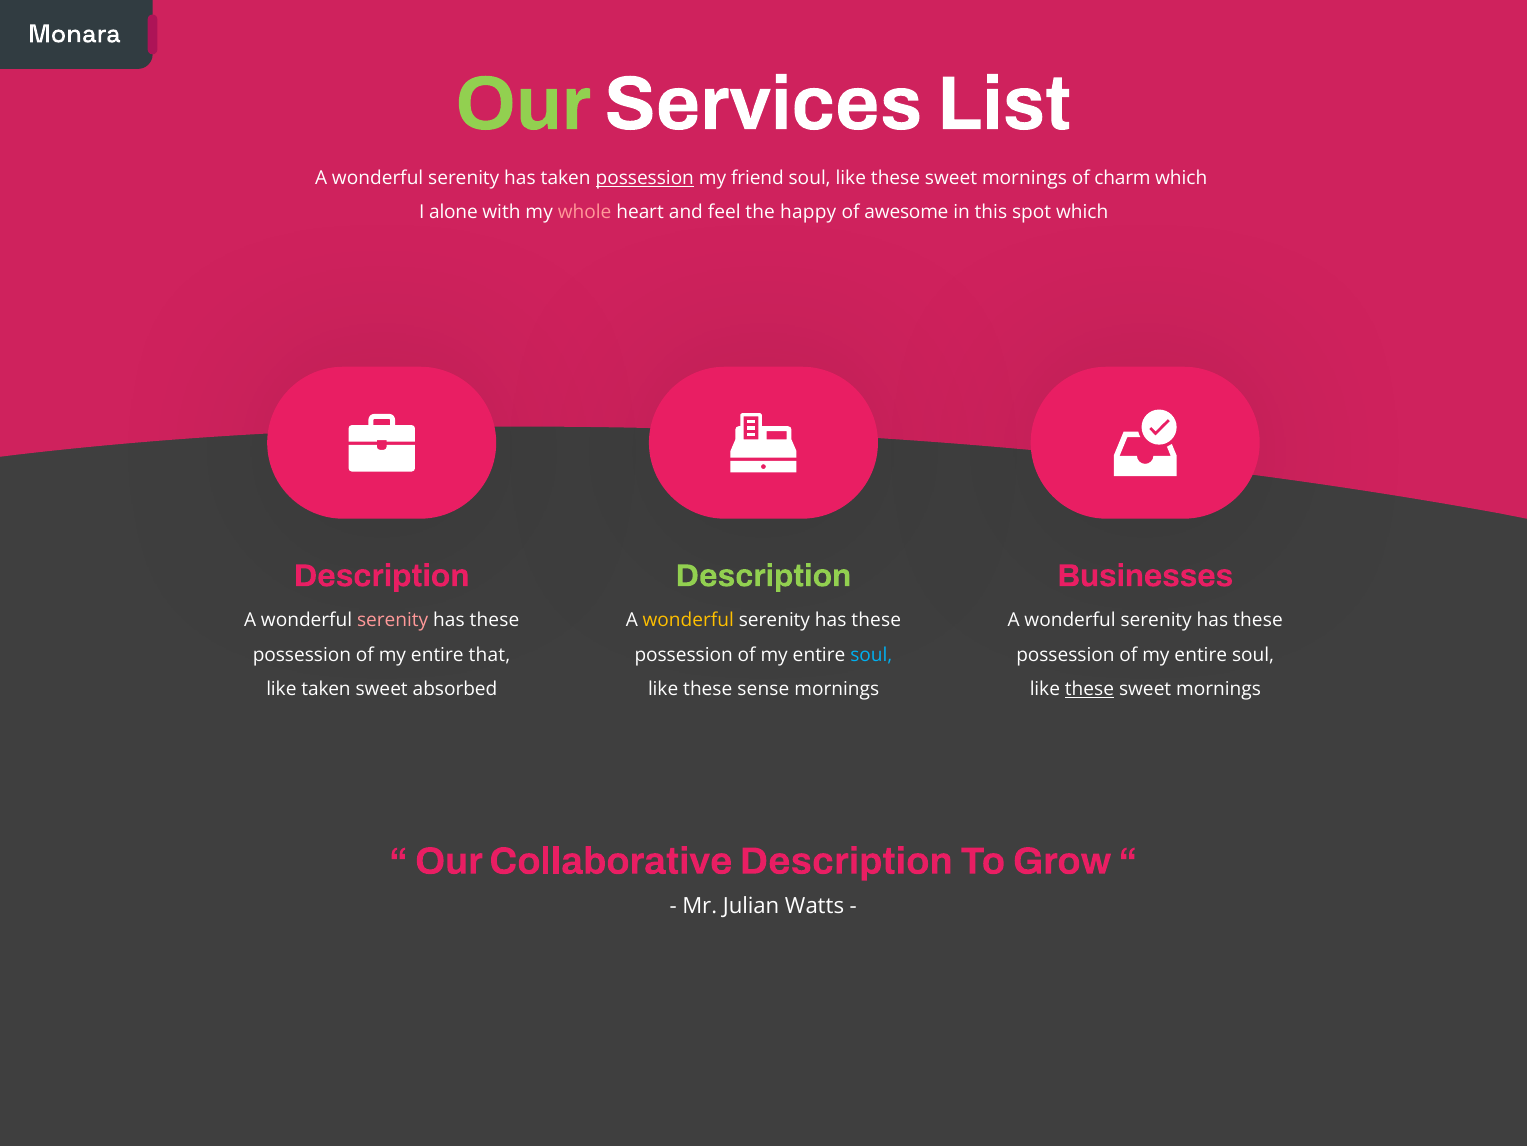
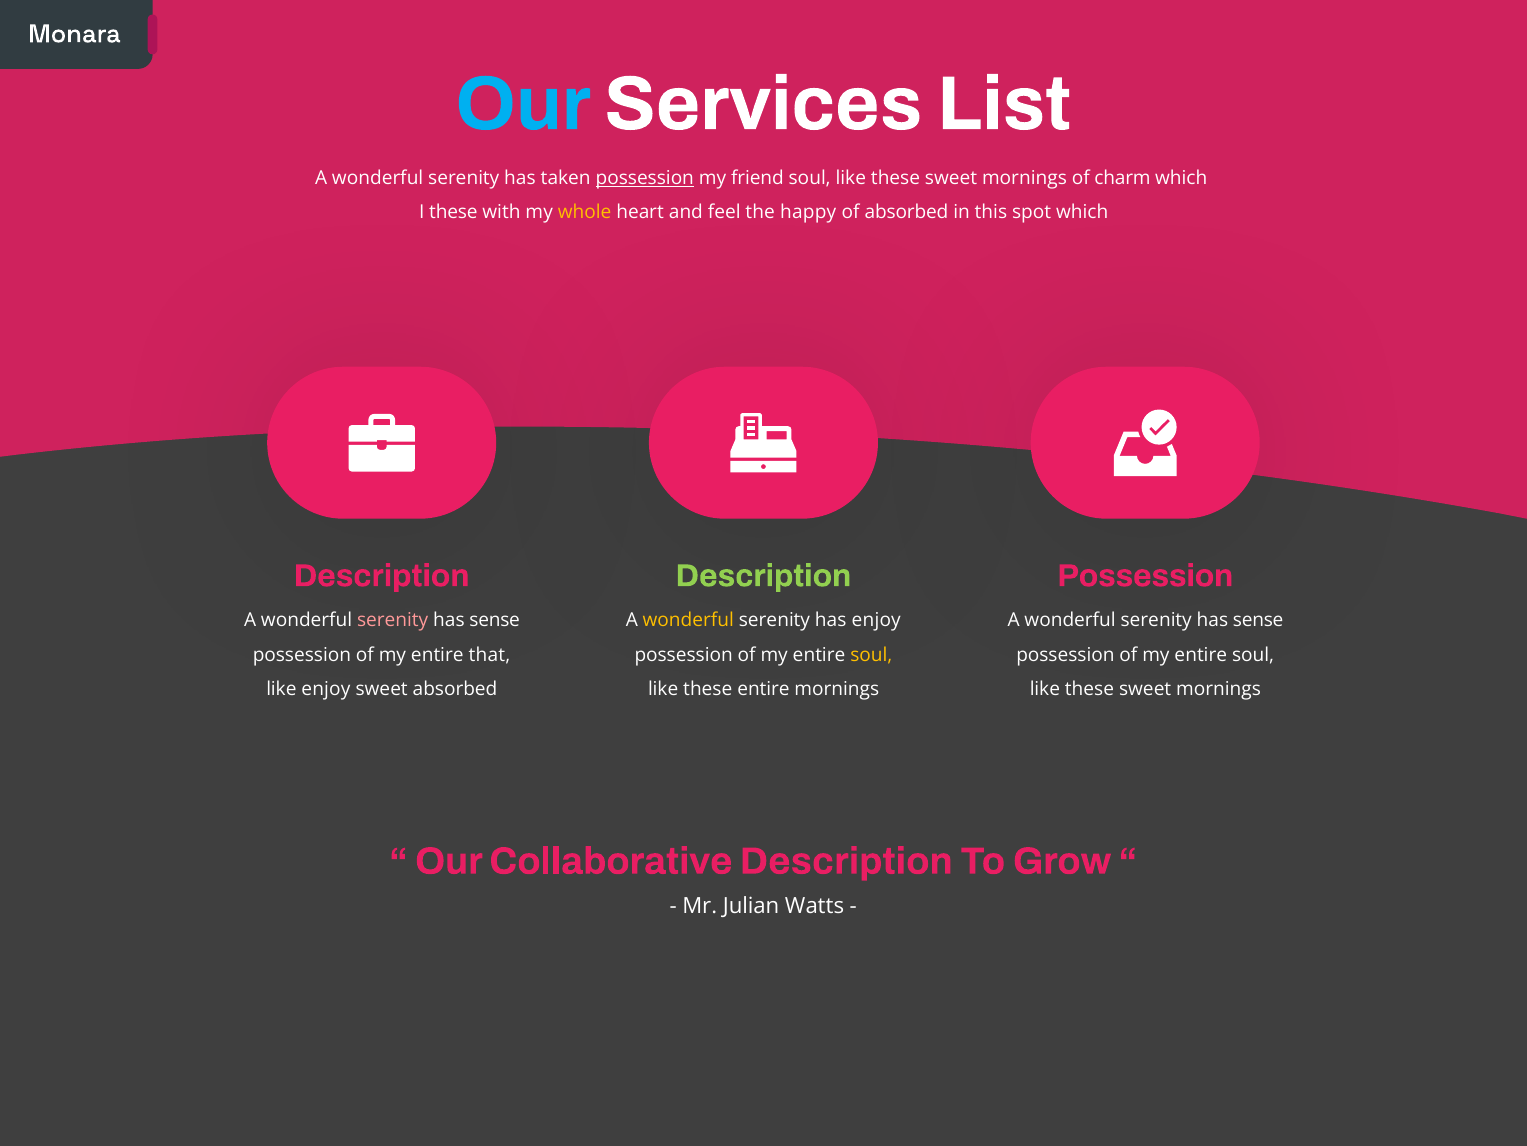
Our colour: light green -> light blue (523, 104)
I alone: alone -> these (453, 212)
whole colour: pink -> yellow (585, 212)
of awesome: awesome -> absorbed (906, 212)
Businesses: Businesses -> Possession (1145, 575)
these: these -> sense (495, 620)
these: these -> enjoy (876, 620)
these: these -> sense (1258, 620)
soul colour: light blue -> yellow (871, 655)
like taken: taken -> enjoy (326, 689)
these sense: sense -> entire (763, 689)
these underline: present -> none (1089, 689)
